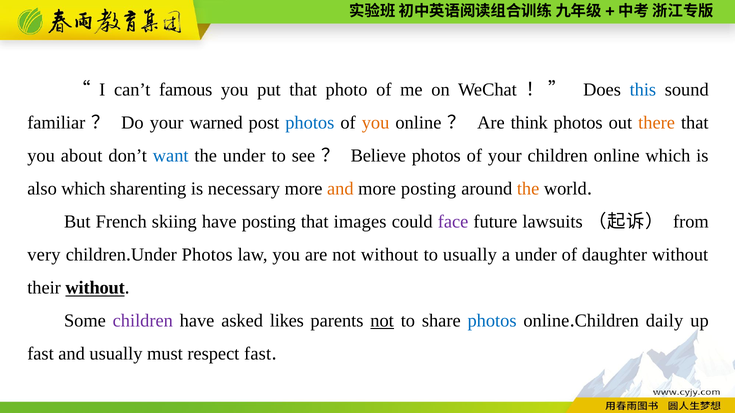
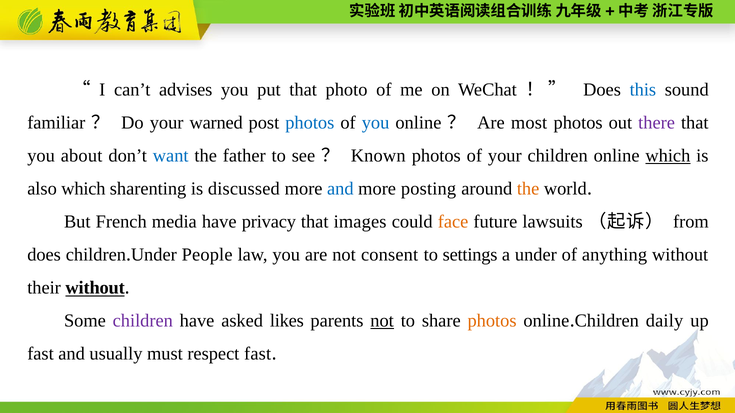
famous: famous -> advises (186, 90)
you colour: orange -> blue (376, 123)
think: think -> most (529, 123)
there colour: orange -> purple (657, 123)
the under: under -> father (244, 156)
Believe: Believe -> Known (378, 156)
which underline: none -> present (668, 156)
necessary: necessary -> discussed (244, 189)
and colour: orange -> blue (340, 189)
skiing: skiing -> media (174, 222)
have posting: posting -> privacy (269, 222)
face colour: purple -> orange (453, 222)
very: very -> does (44, 255)
Photos: Photos -> People (207, 255)
not without: without -> consent (390, 255)
to usually: usually -> settings (470, 255)
daughter: daughter -> anything (614, 255)
photos colour: blue -> orange (492, 321)
